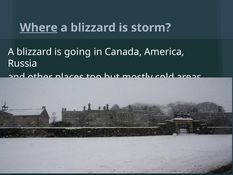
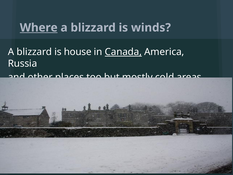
storm: storm -> winds (151, 28)
going: going -> house (78, 52)
Canada underline: none -> present (123, 52)
